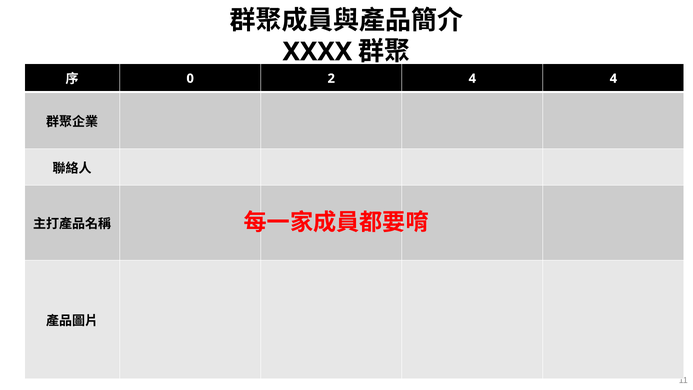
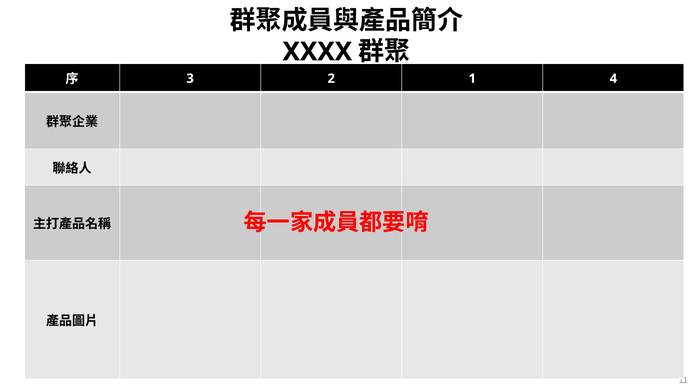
0: 0 -> 3 (190, 78)
2 4: 4 -> 1 (472, 78)
